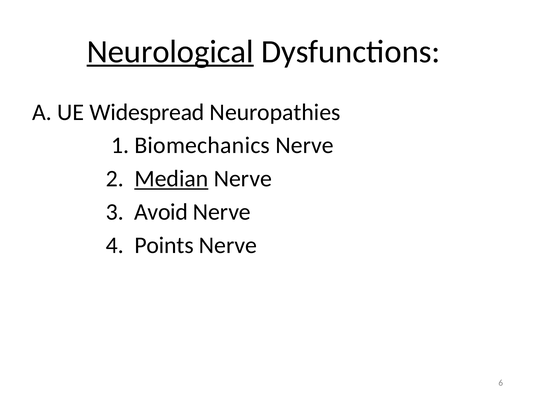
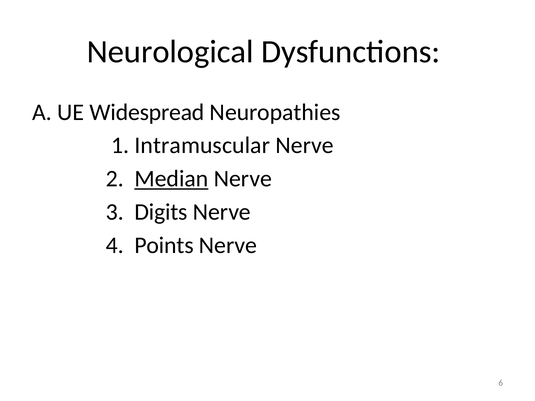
Neurological underline: present -> none (170, 52)
Biomechanics: Biomechanics -> Intramuscular (202, 146)
Avoid: Avoid -> Digits (161, 212)
